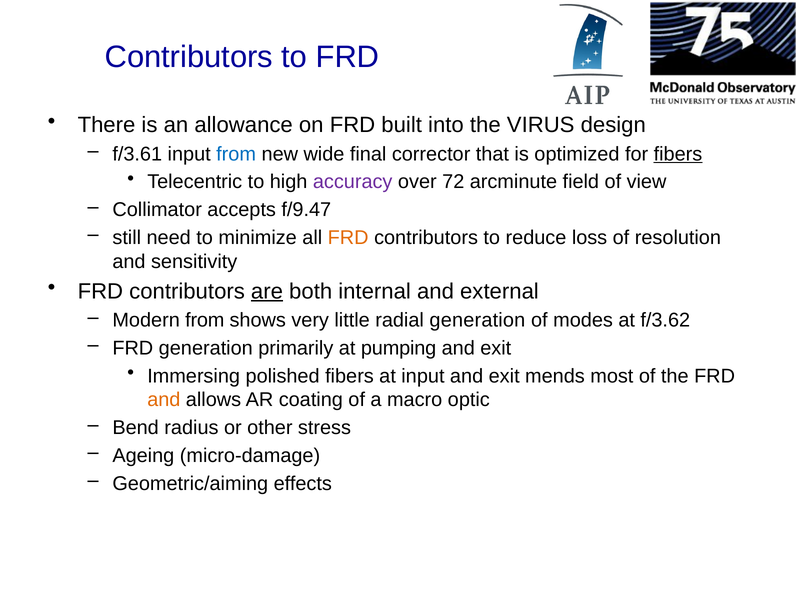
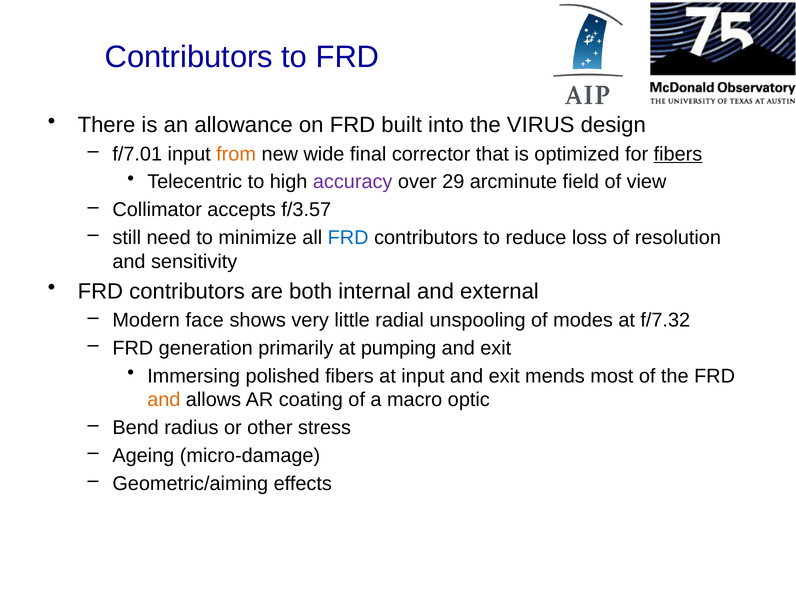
f/3.61: f/3.61 -> f/7.01 (137, 154)
from colour: blue -> orange (236, 154)
72: 72 -> 29 (453, 182)
f/9.47: f/9.47 -> f/3.57 (306, 210)
FRD colour: orange -> blue (348, 238)
are underline: present -> none (267, 291)
Modern from: from -> face (205, 320)
radial generation: generation -> unspooling (478, 320)
f/3.62: f/3.62 -> f/7.32 (665, 320)
